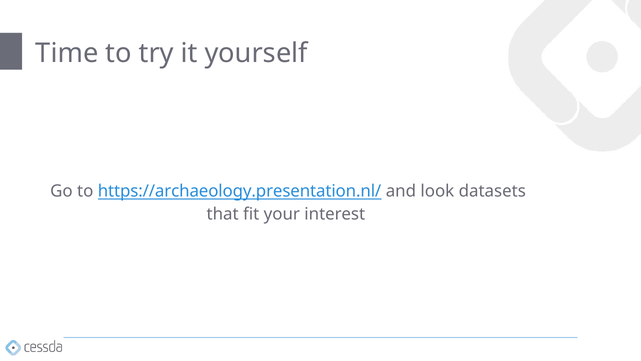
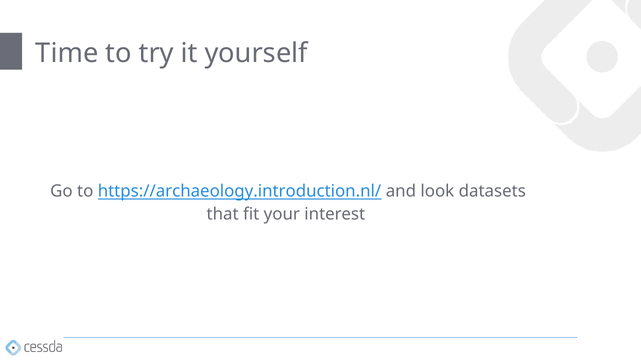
https://archaeology.presentation.nl/: https://archaeology.presentation.nl/ -> https://archaeology.introduction.nl/ (239, 191)
